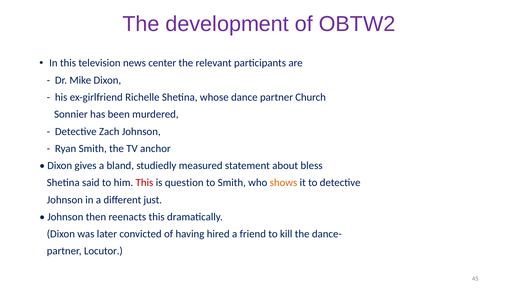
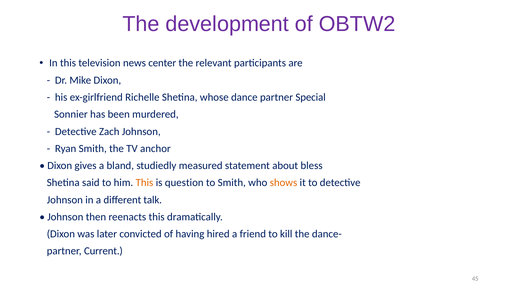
Church: Church -> Special (311, 97)
This colour: red -> orange (144, 182)
just: just -> talk (153, 199)
Locutor: Locutor -> Current (103, 251)
